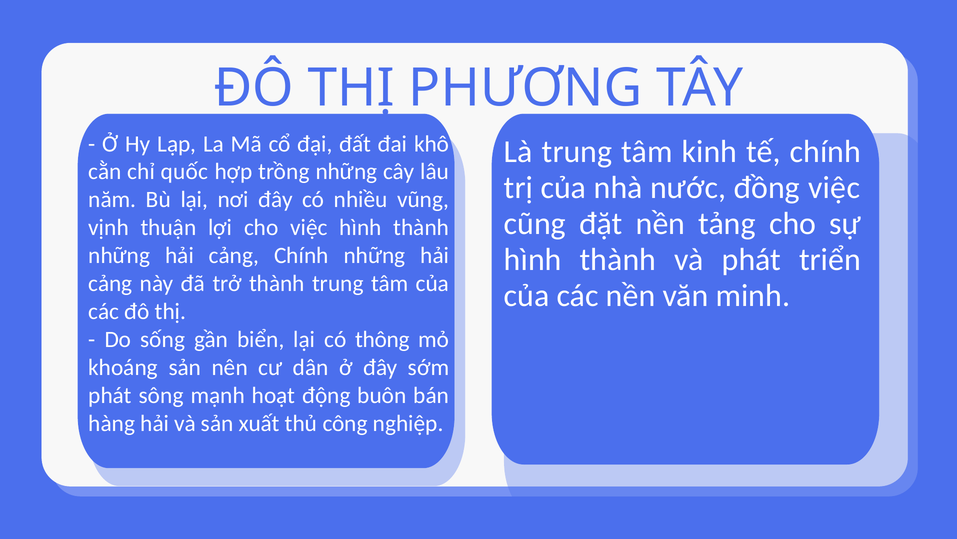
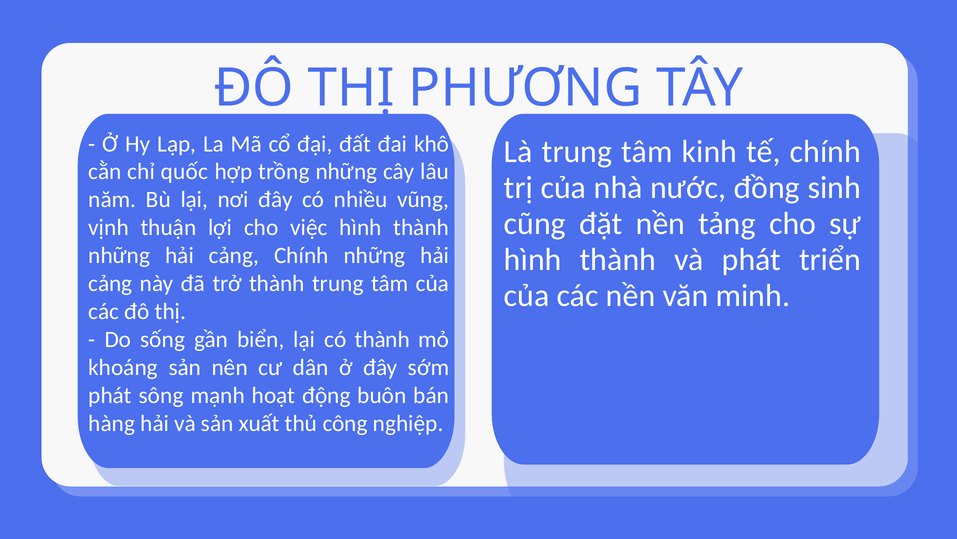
đồng việc: việc -> sinh (834, 188)
có thông: thông -> thành (382, 339)
